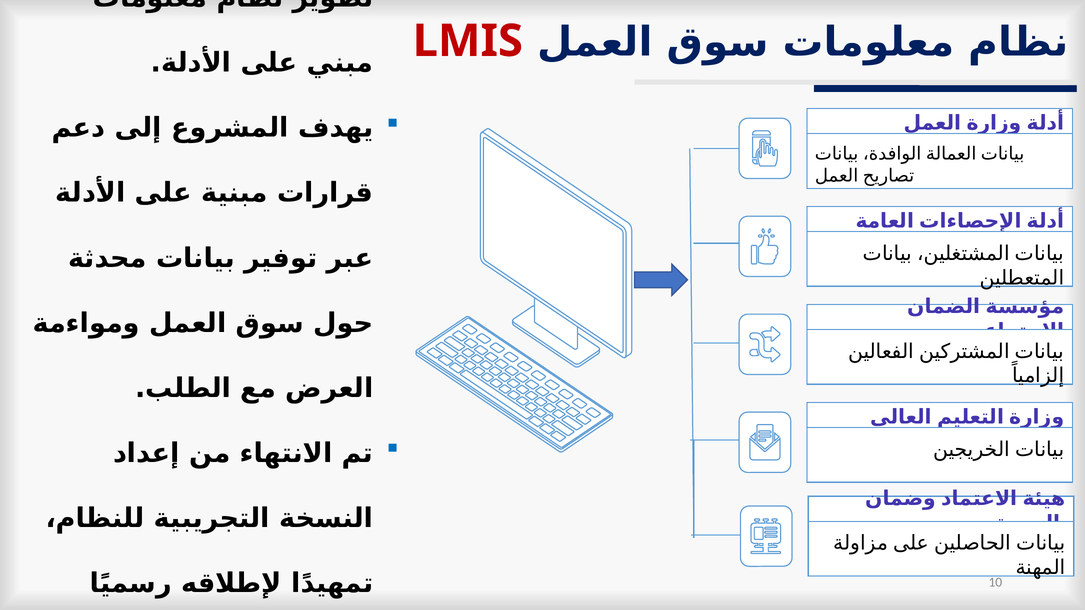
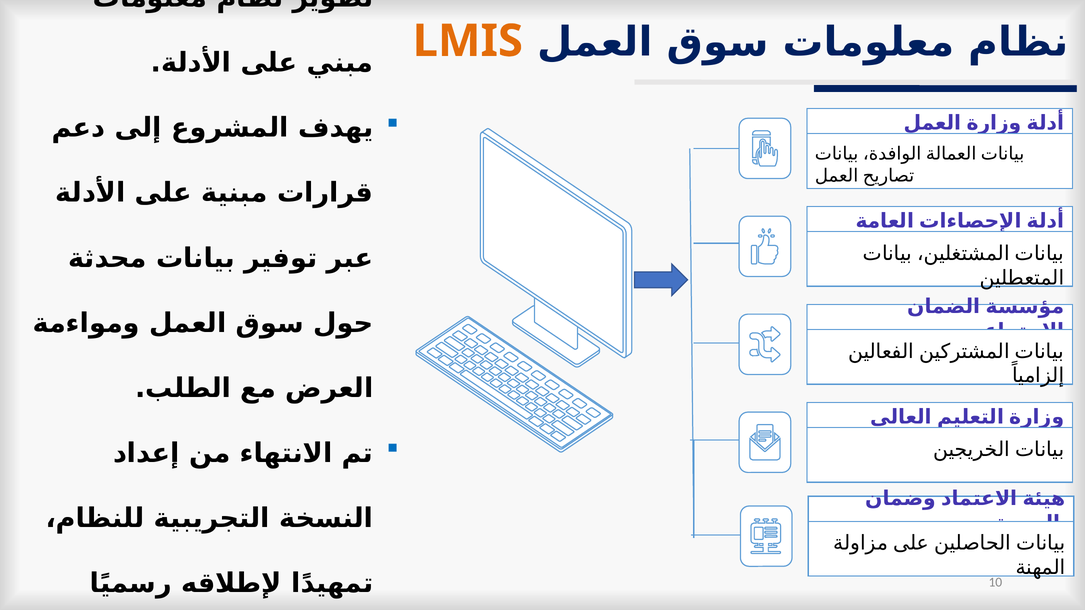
LMIS colour: red -> orange (468, 41)
